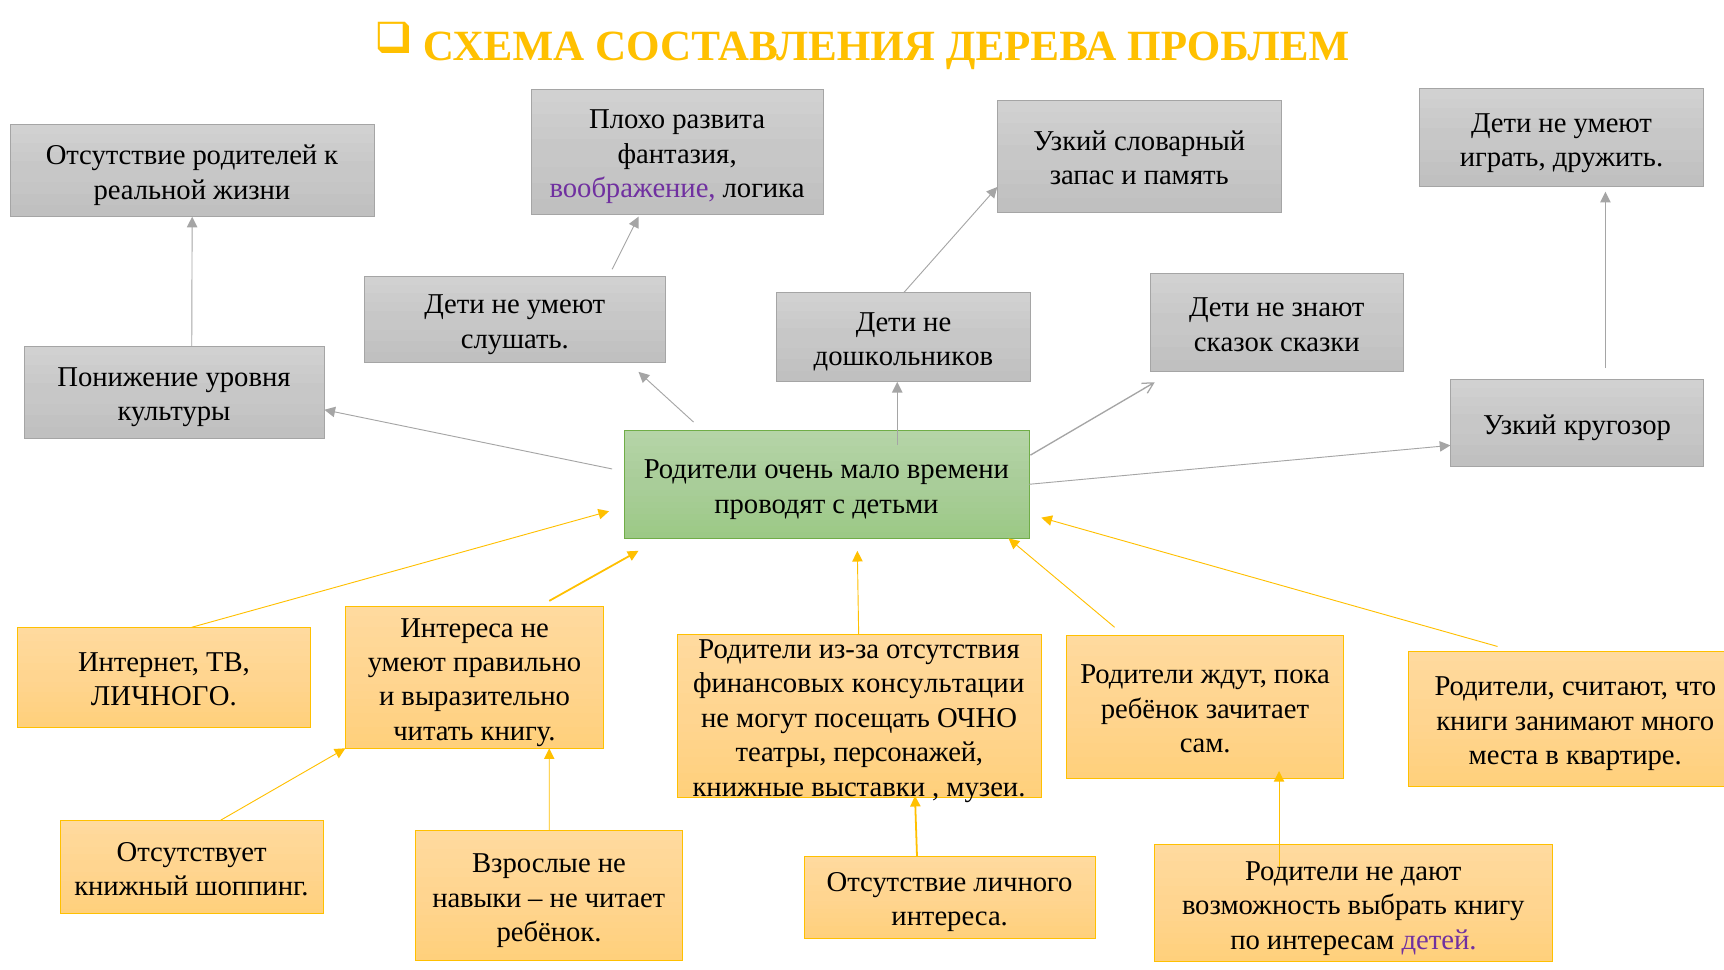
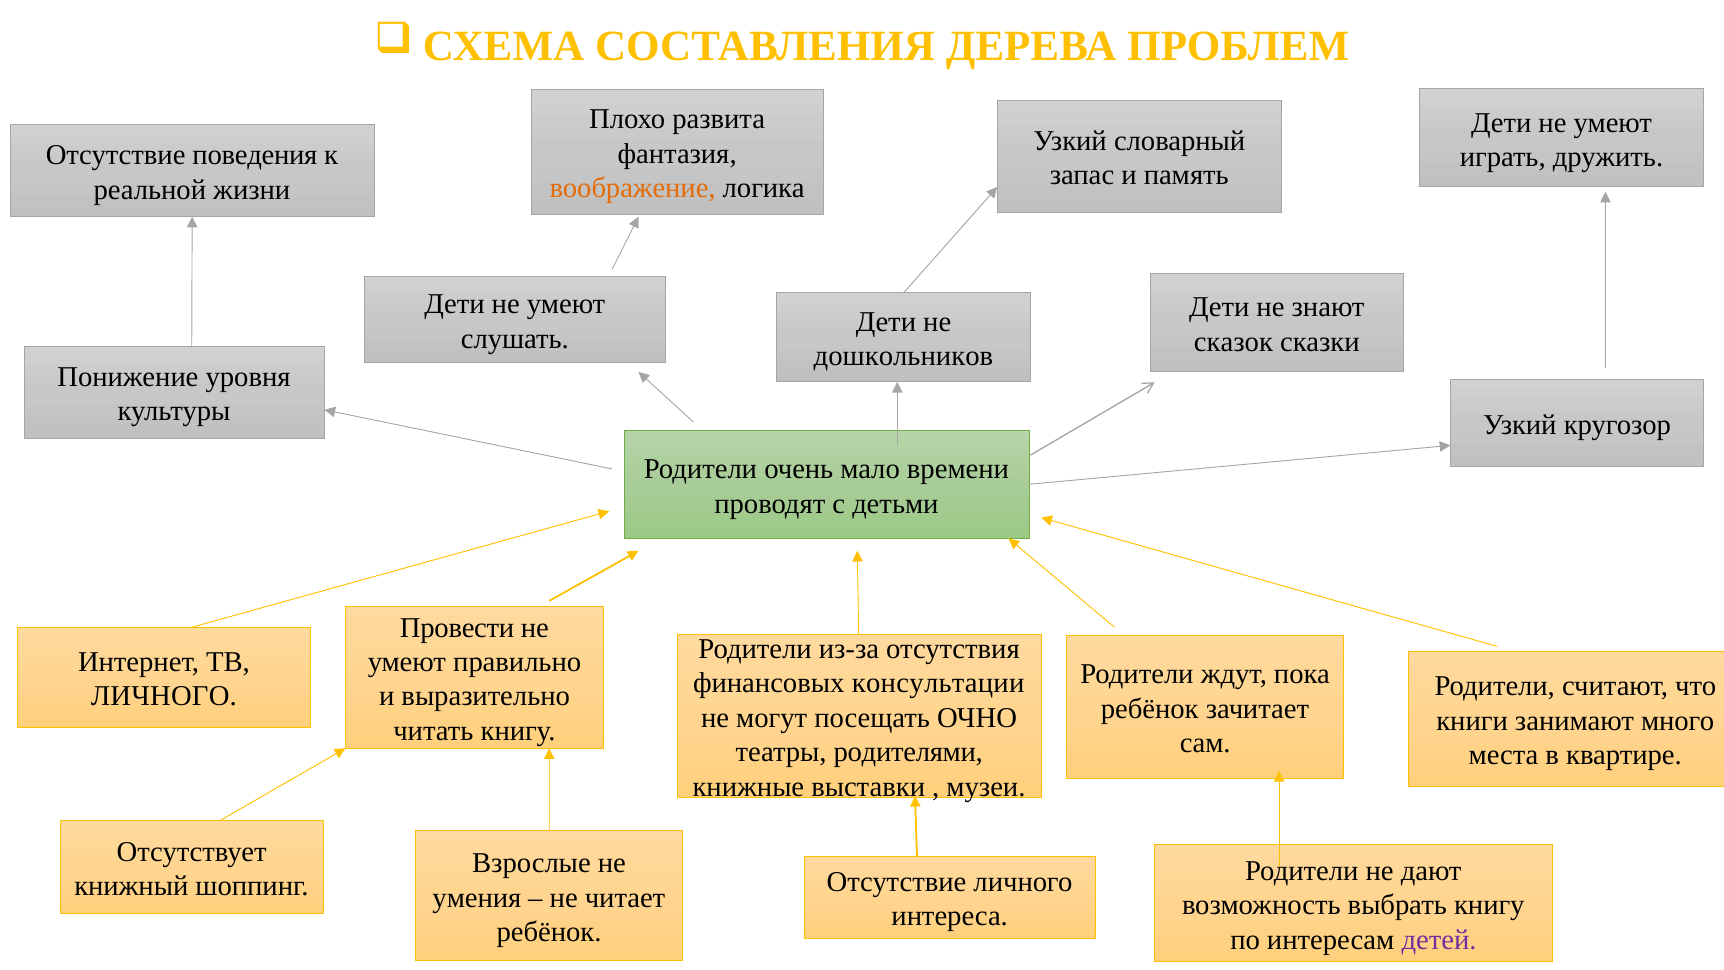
родителей: родителей -> поведения (255, 155)
воображение colour: purple -> orange (633, 188)
Интереса: Интереса -> Провести (457, 627)
персонажей: персонажей -> родителями (908, 752)
навыки: навыки -> умения (477, 898)
